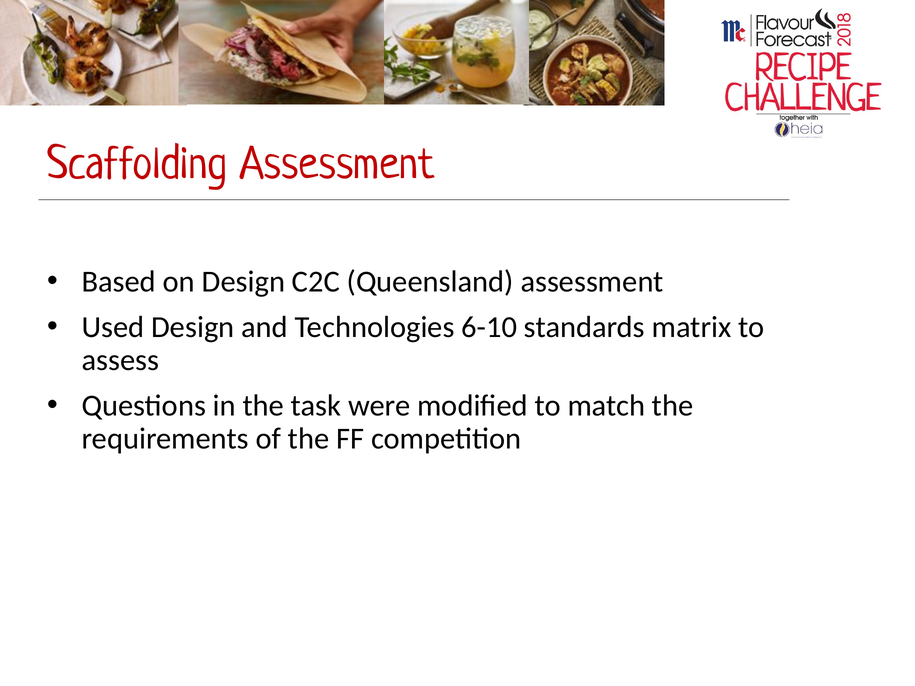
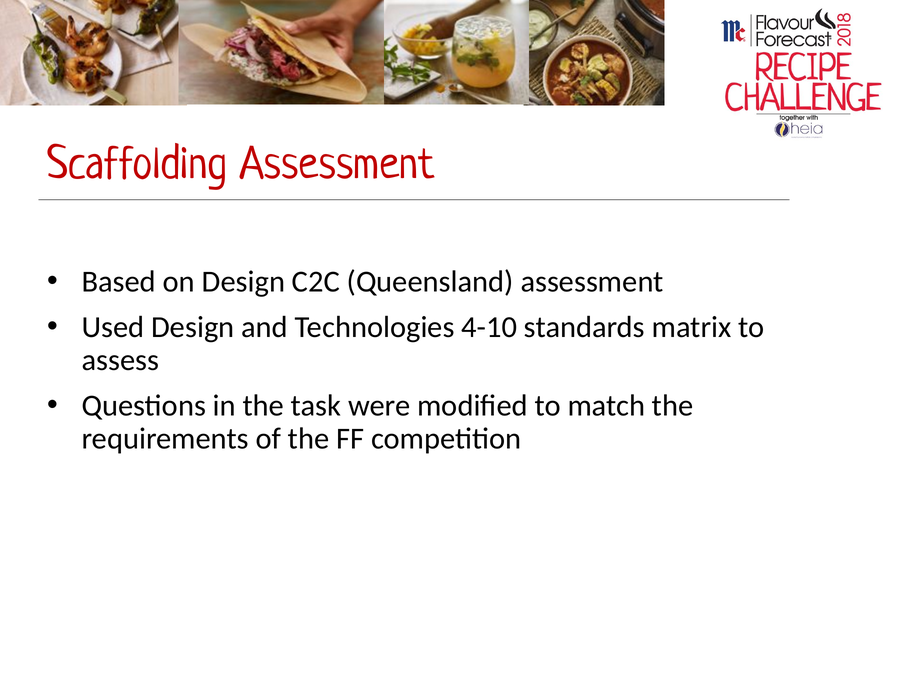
6-10: 6-10 -> 4-10 (489, 327)
